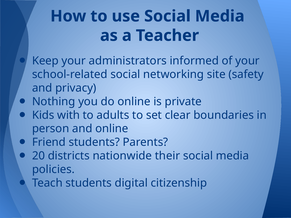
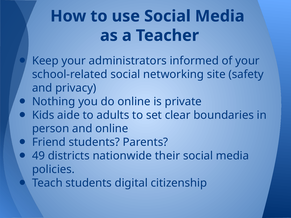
with: with -> aide (68, 115)
20: 20 -> 49 (38, 156)
